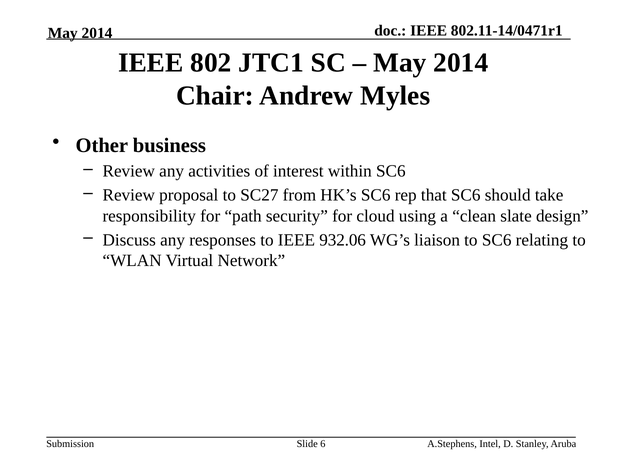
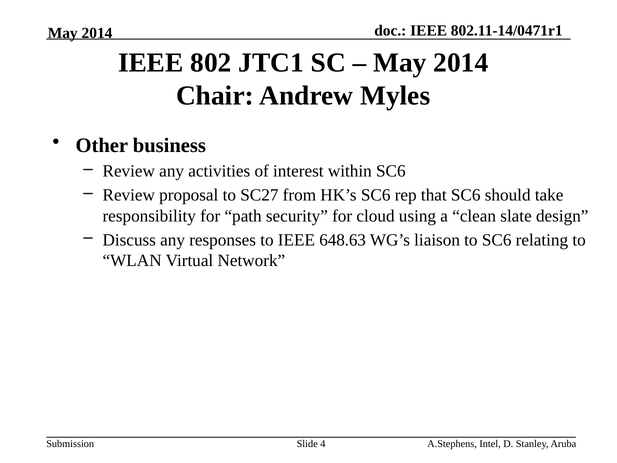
932.06: 932.06 -> 648.63 (343, 240)
6: 6 -> 4 (323, 444)
